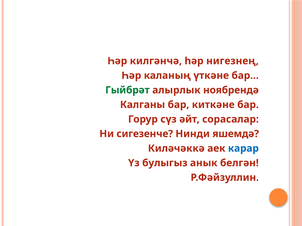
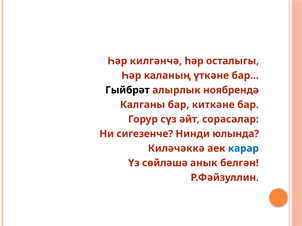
нигезнең: нигезнең -> осталыгы (232, 61)
Гыйбрәт colour: green -> black (127, 90)
яшемдә: яшемдә -> юлында (236, 134)
булыгыз: булыгыз -> сөйләшә (165, 163)
